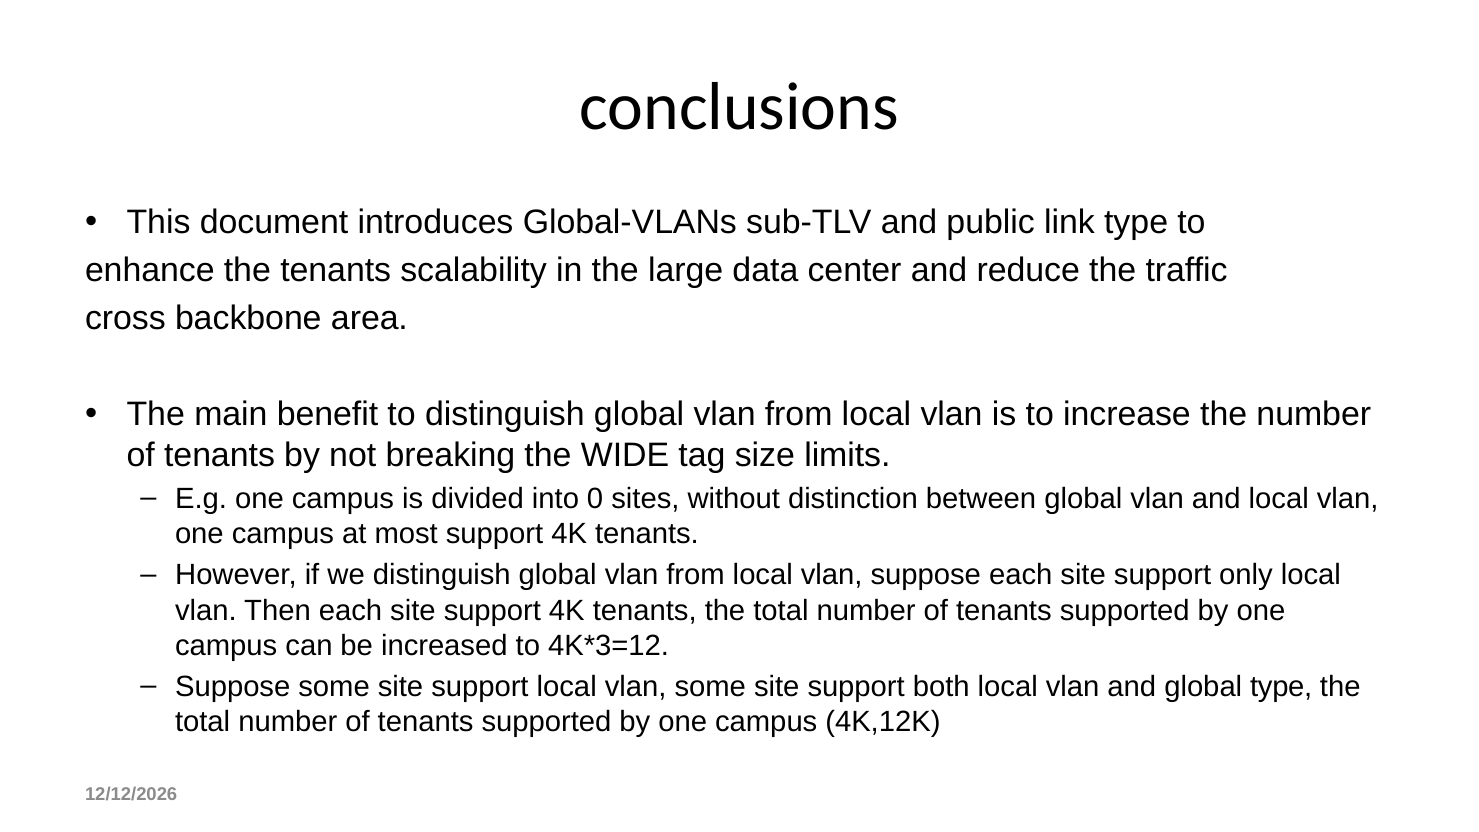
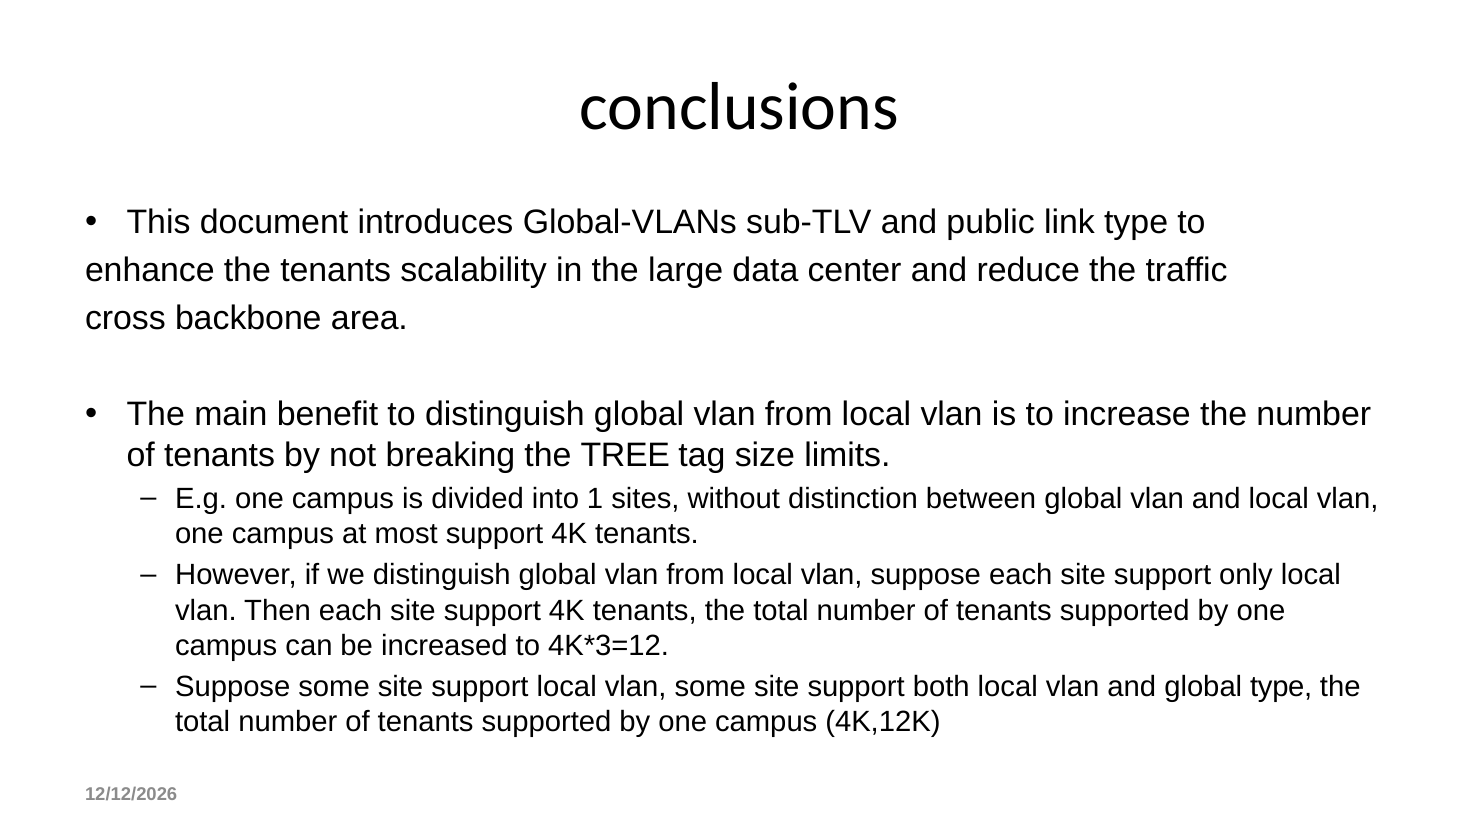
WIDE: WIDE -> TREE (625, 455)
0: 0 -> 1 (595, 499)
